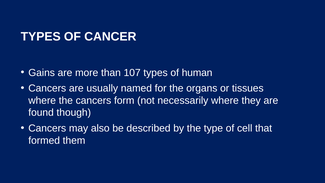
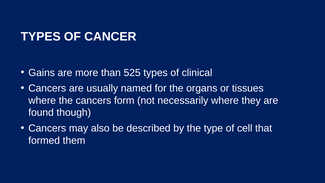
107: 107 -> 525 (132, 73)
human: human -> clinical (197, 73)
